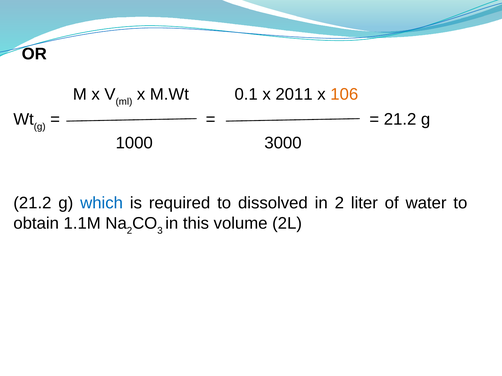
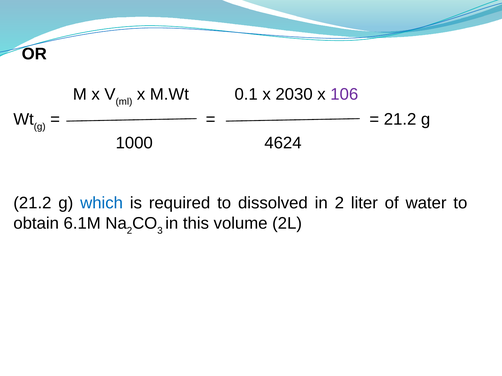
2011: 2011 -> 2030 (294, 94)
106 colour: orange -> purple (344, 94)
3000: 3000 -> 4624 (283, 143)
1.1M: 1.1M -> 6.1M (82, 223)
